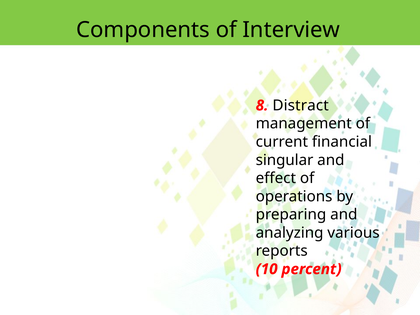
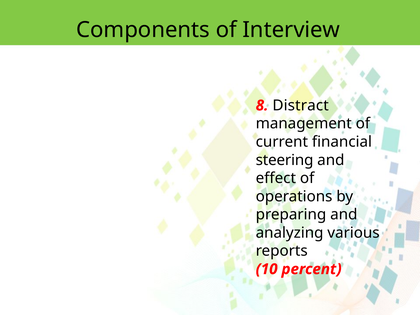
singular: singular -> steering (285, 160)
